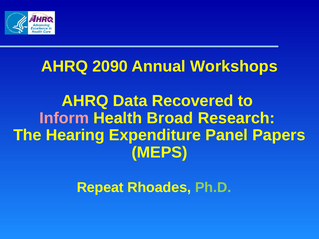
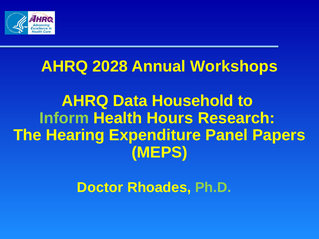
2090: 2090 -> 2028 (110, 66)
Recovered: Recovered -> Household (193, 101)
Inform colour: pink -> light green (64, 118)
Broad: Broad -> Hours (170, 118)
Repeat: Repeat -> Doctor (100, 188)
